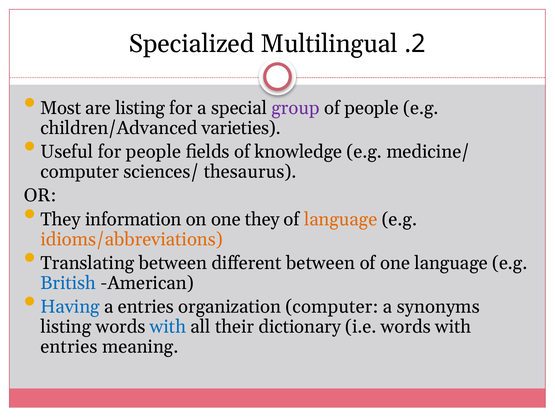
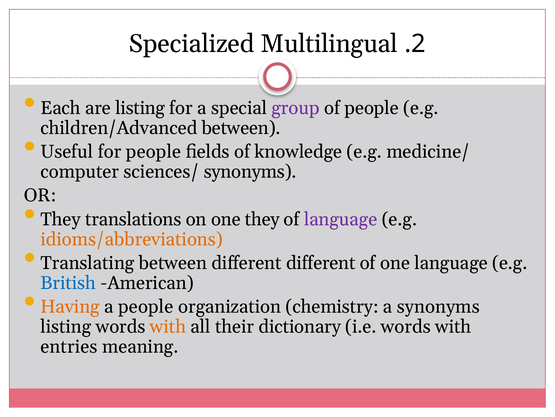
Most: Most -> Each (61, 108)
children/Advanced varieties: varieties -> between (241, 128)
sciences/ thesaurus: thesaurus -> synonyms (250, 171)
information: information -> translations (133, 219)
language colour: orange -> purple (341, 219)
different between: between -> different (321, 263)
Having colour: blue -> orange (70, 306)
a entries: entries -> people (146, 306)
organization computer: computer -> chemistry (332, 306)
with colour: blue -> orange (168, 326)
